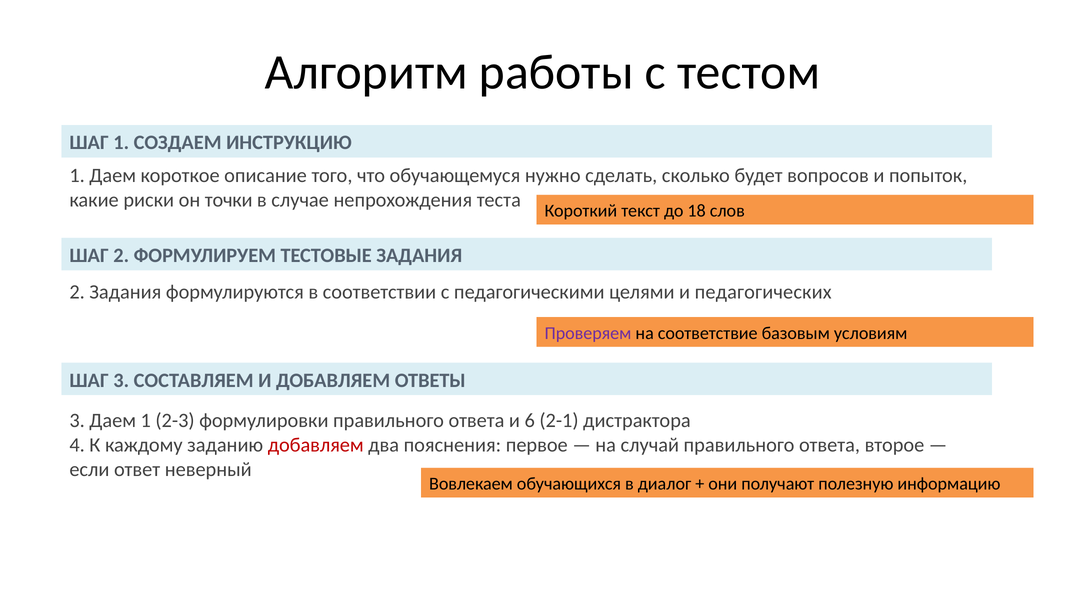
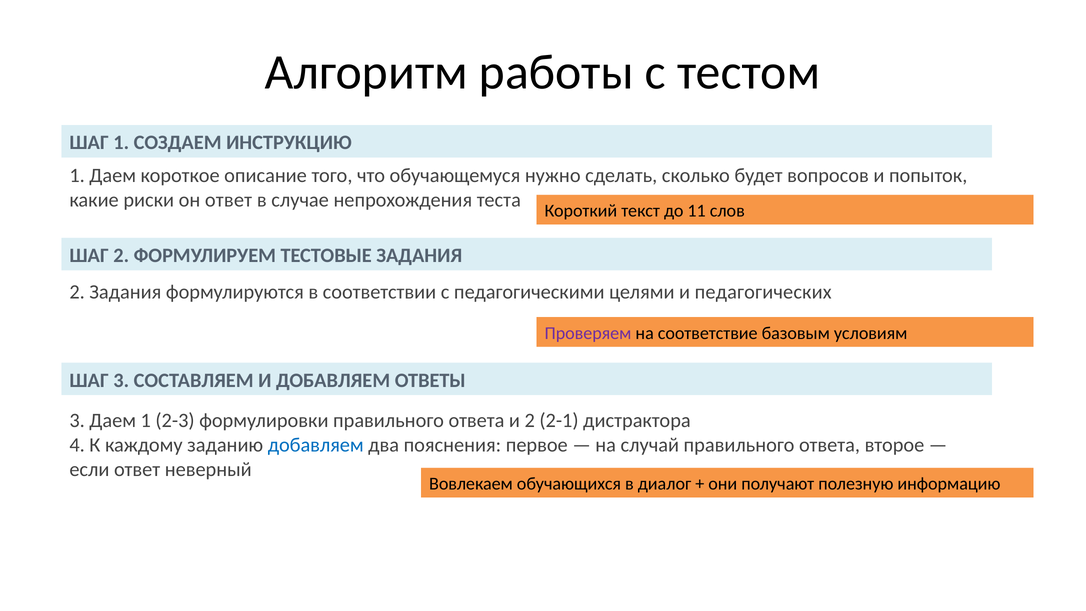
он точки: точки -> ответ (229, 200)
18: 18 -> 11 (697, 211)
и 6: 6 -> 2 (530, 420)
добавляем colour: red -> blue (316, 445)
